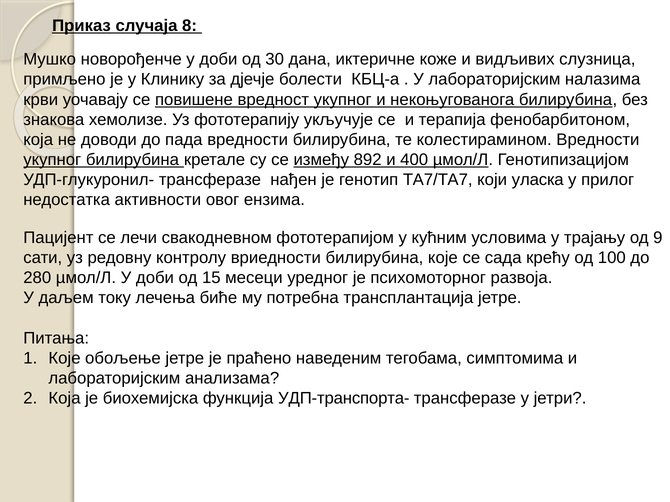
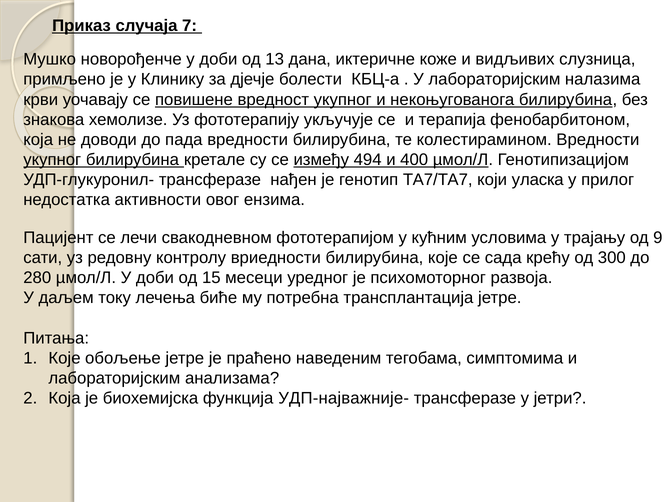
8: 8 -> 7 (190, 26)
30: 30 -> 13 (275, 59)
892: 892 -> 494 (368, 160)
100: 100 -> 300 (612, 258)
УДП-транспорта-: УДП-транспорта- -> УДП-најважније- (344, 399)
